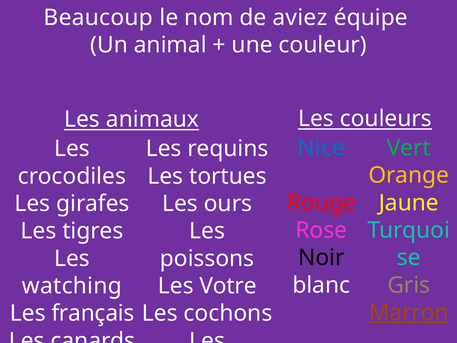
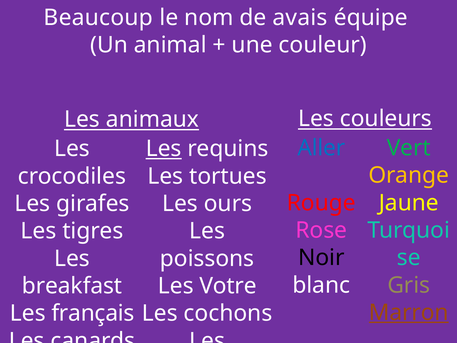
aviez: aviez -> avais (300, 18)
Nice: Nice -> Aller (321, 148)
Les underline: none -> present (164, 149)
watching: watching -> breakfast (72, 286)
